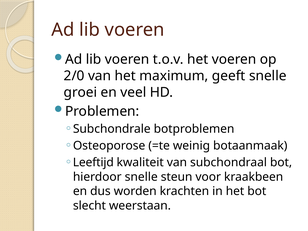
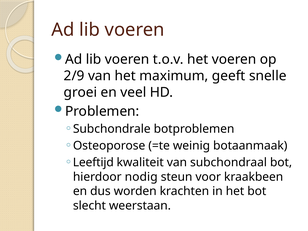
2/0: 2/0 -> 2/9 (74, 76)
hierdoor snelle: snelle -> nodig (141, 177)
